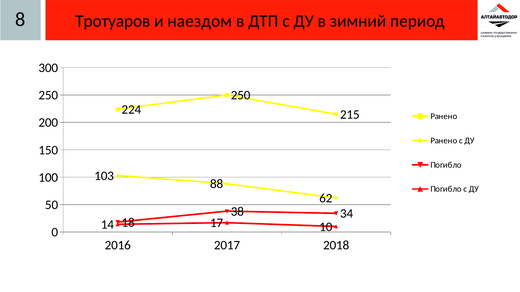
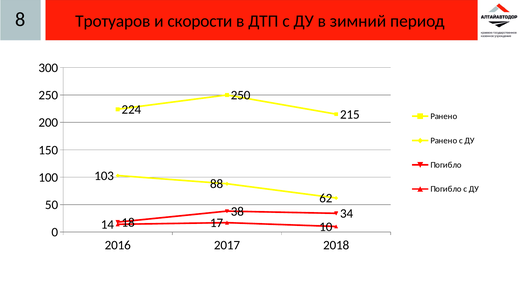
наездом: наездом -> скорости (200, 21)
